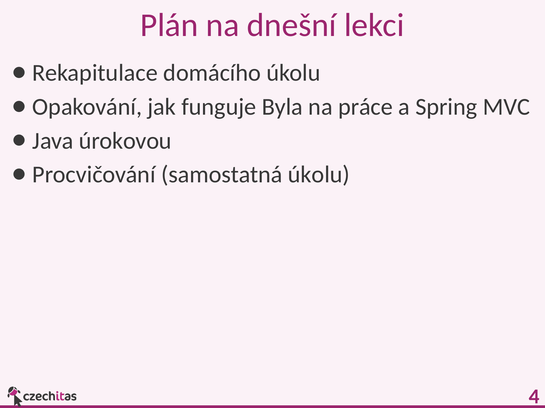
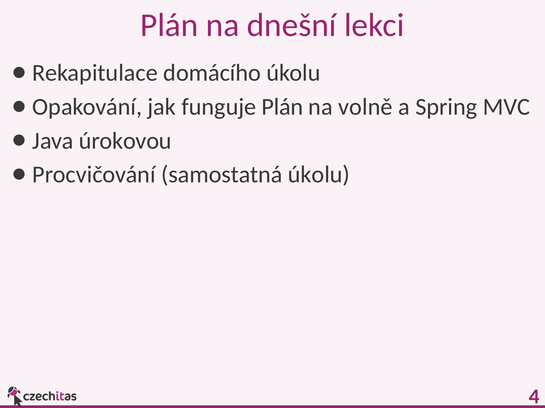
funguje Byla: Byla -> Plán (282, 107)
práce: práce -> volně (365, 107)
